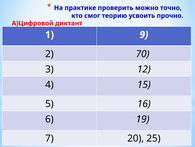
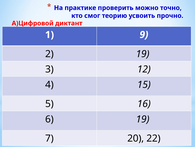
2 70: 70 -> 19 (143, 54)
25: 25 -> 22 (154, 138)
